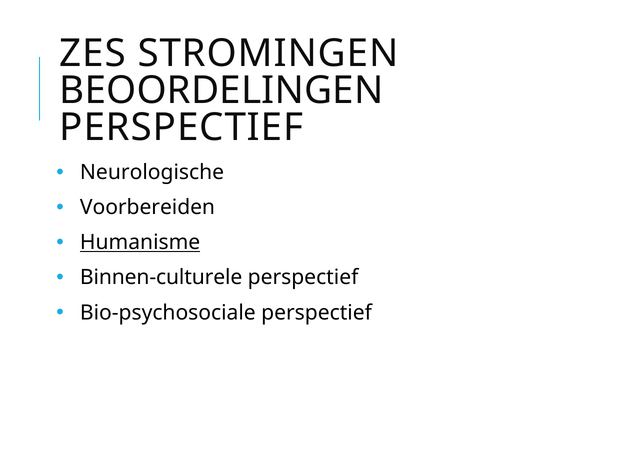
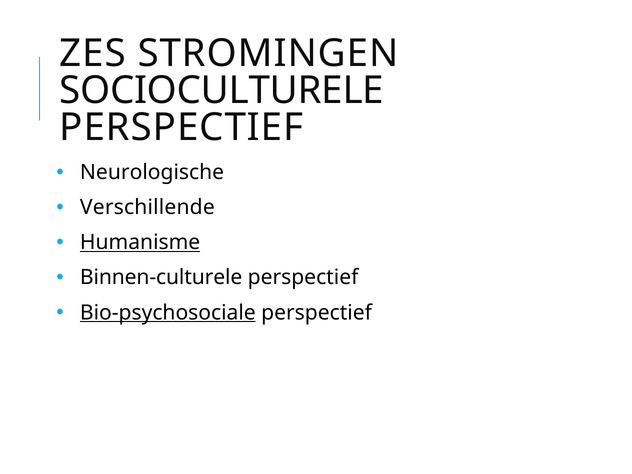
BEOORDELINGEN: BEOORDELINGEN -> SOCIOCULTURELE (222, 91)
Voorbereiden: Voorbereiden -> Verschillende (147, 207)
Bio-psychosociale underline: none -> present (168, 313)
